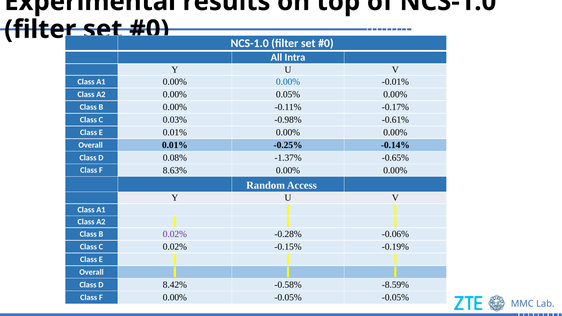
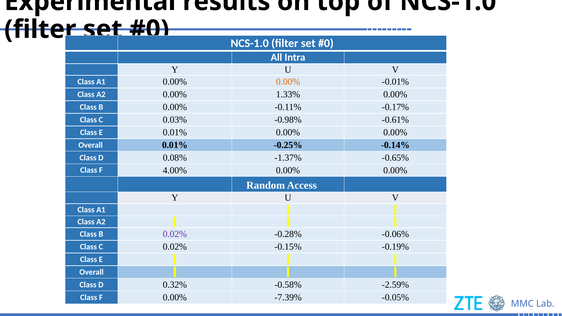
0.00% colour: blue -> orange (288, 82)
0.05%: 0.05% -> 1.33% (288, 94)
8.63%: 8.63% -> 4.00% (175, 170)
8.42%: 8.42% -> 0.32% (175, 285)
-8.59%: -8.59% -> -2.59% (395, 285)
0.00% -0.05%: -0.05% -> -7.39% (288, 298)
